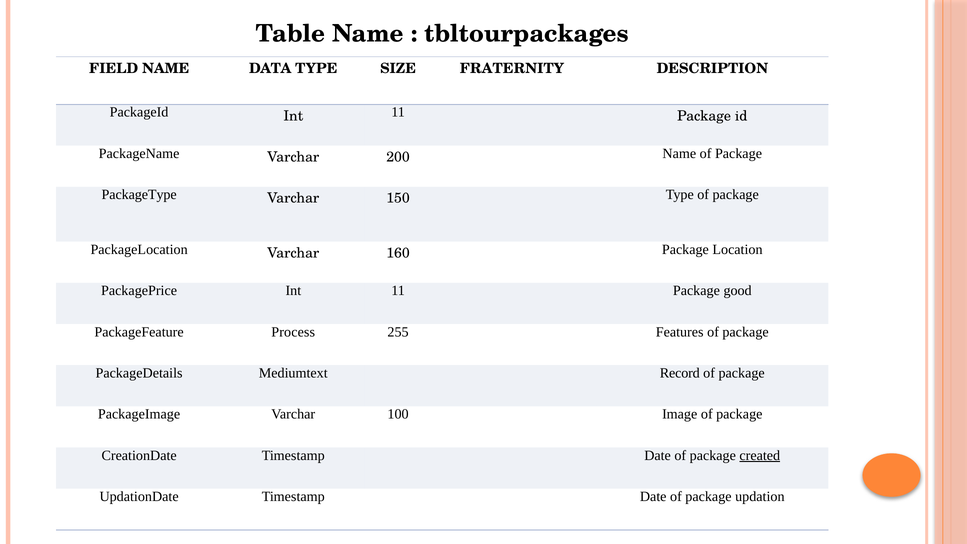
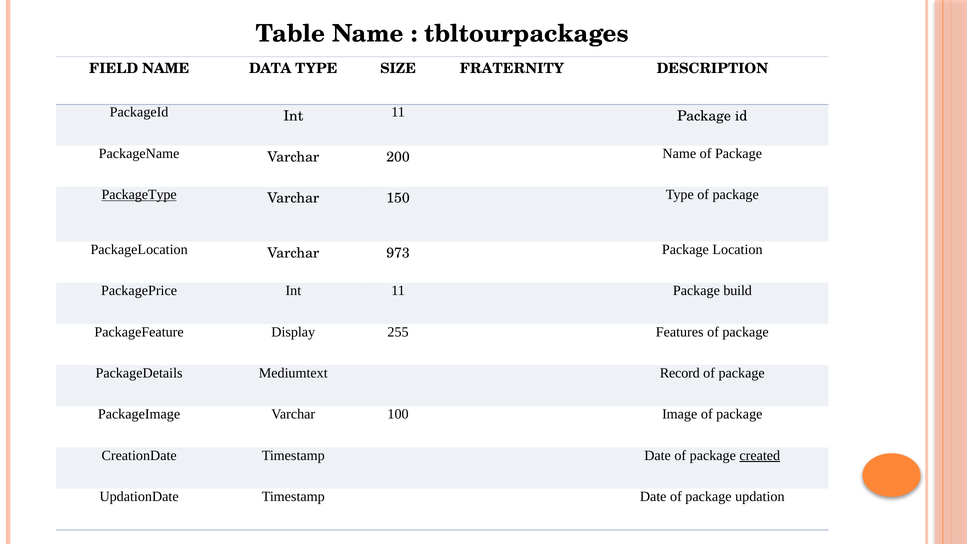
PackageType underline: none -> present (139, 195)
160: 160 -> 973 (398, 253)
good: good -> build (738, 291)
Process: Process -> Display (293, 332)
